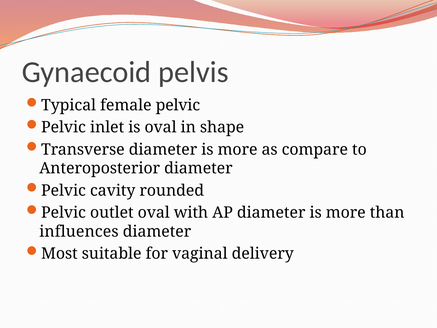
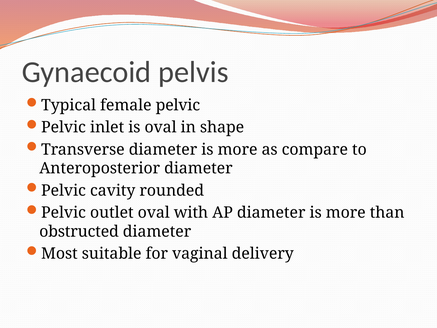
influences: influences -> obstructed (79, 231)
